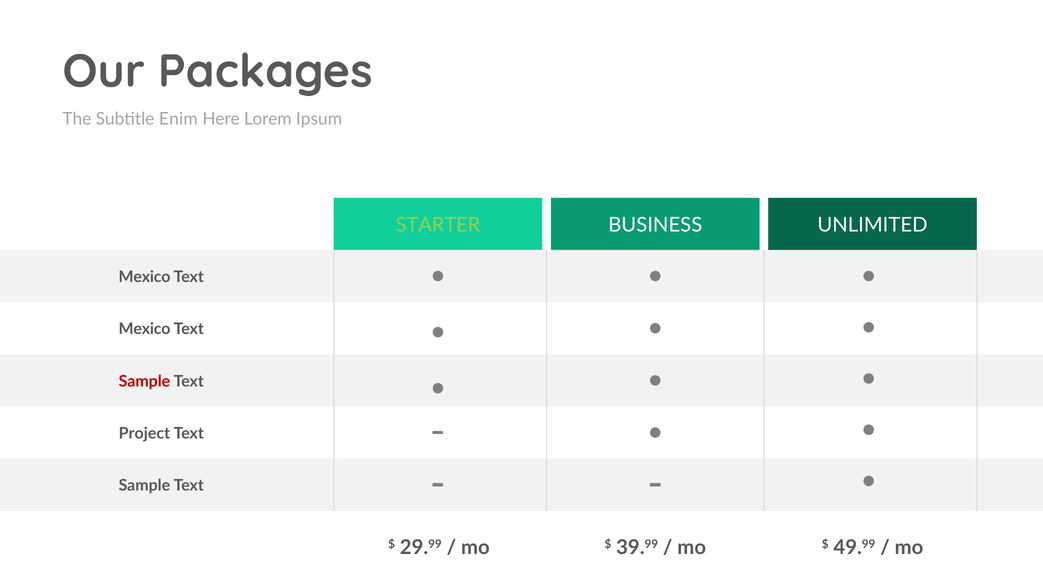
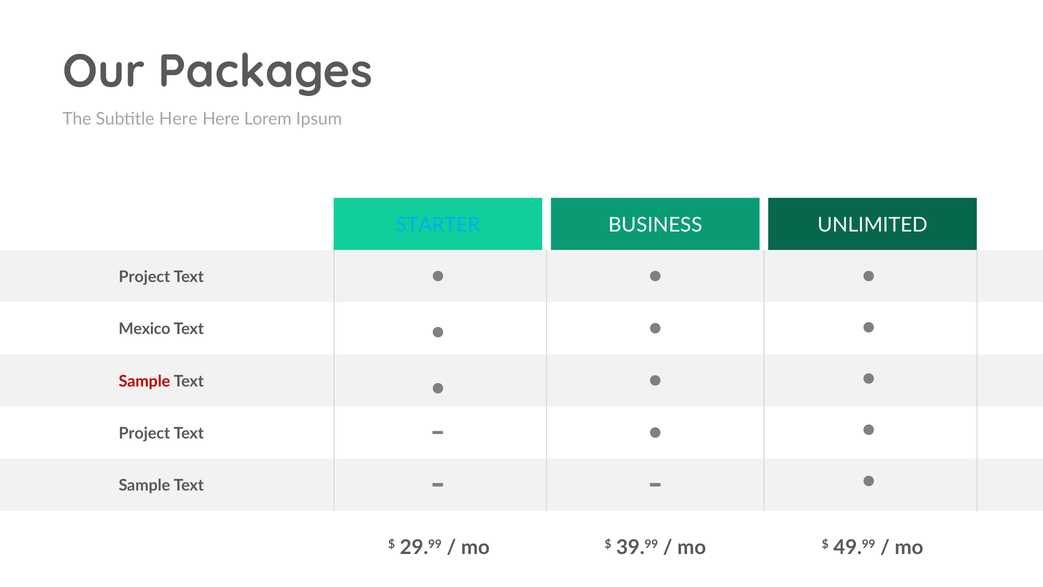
Subtitle Enim: Enim -> Here (178, 119)
STARTER colour: light green -> light blue (438, 225)
Mexico: Mexico -> Project (144, 277)
